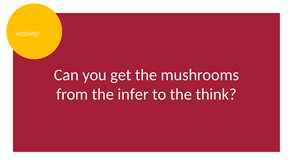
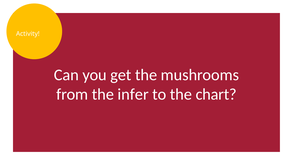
think: think -> chart (216, 94)
